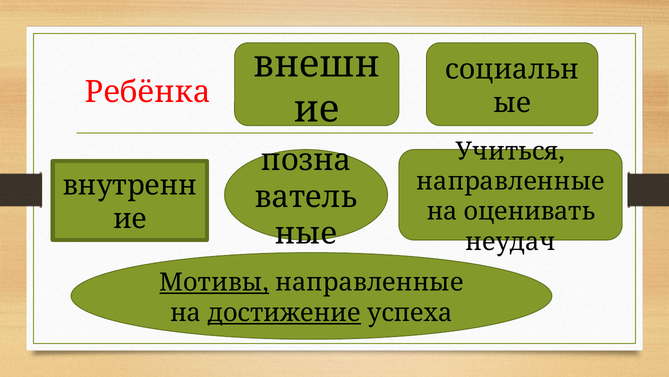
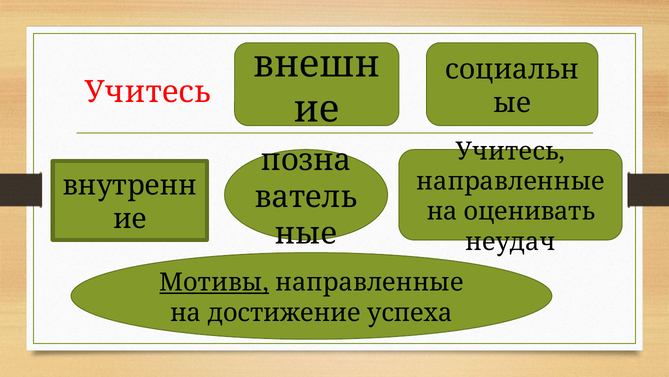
Ребёнка: Ребёнка -> Учитесь (148, 92)
Учиться: Учиться -> Учитесь (510, 151)
достижение underline: present -> none (284, 312)
